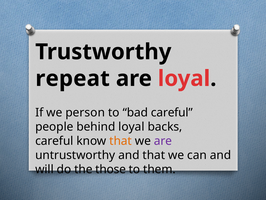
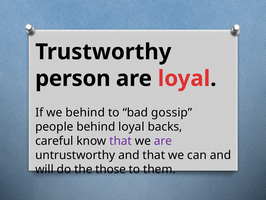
repeat: repeat -> person (73, 78)
we person: person -> behind (85, 112)
bad careful: careful -> gossip (172, 112)
that colour: orange -> purple (121, 141)
